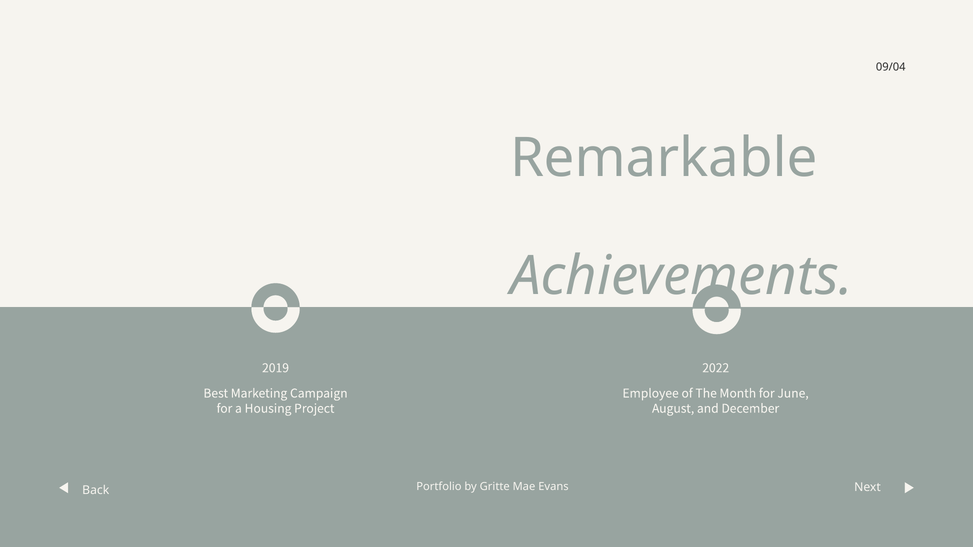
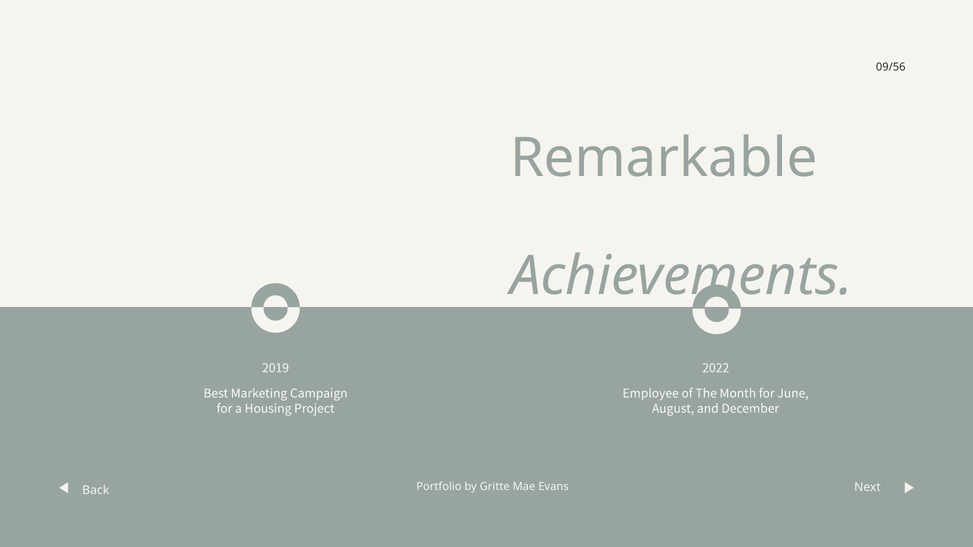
09/04: 09/04 -> 09/56 (891, 67)
